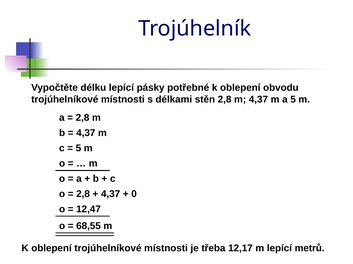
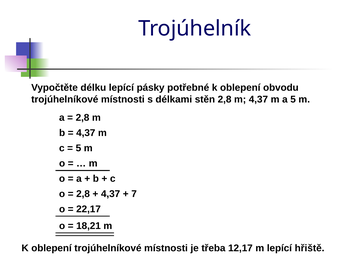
0: 0 -> 7 (134, 195)
12,47: 12,47 -> 22,17 (88, 210)
68,55: 68,55 -> 18,21 (88, 227)
metrů: metrů -> hřiště (310, 249)
